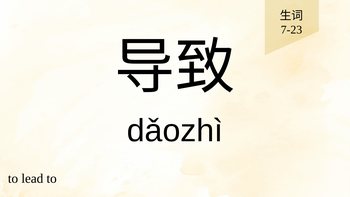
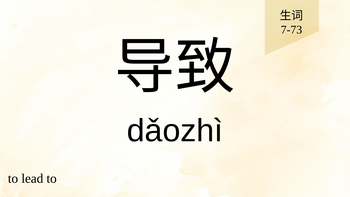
7-23: 7-23 -> 7-73 (291, 30)
